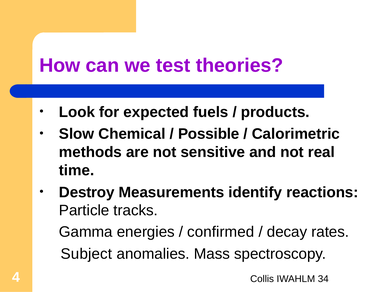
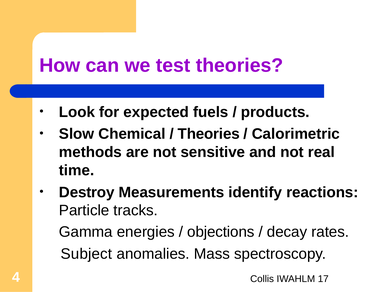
Possible: Possible -> Theories (209, 134)
confirmed: confirmed -> objections (221, 232)
34: 34 -> 17 (323, 279)
